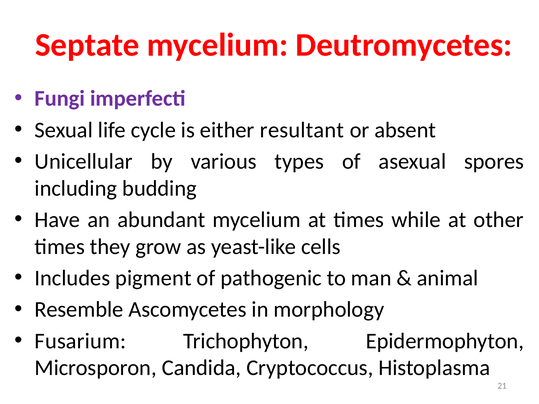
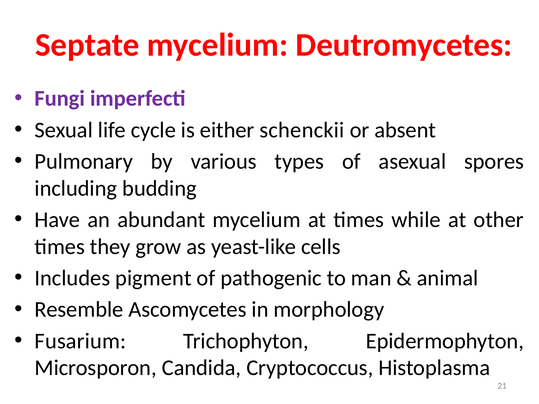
resultant: resultant -> schenckii (302, 130)
Unicellular: Unicellular -> Pulmonary (84, 161)
